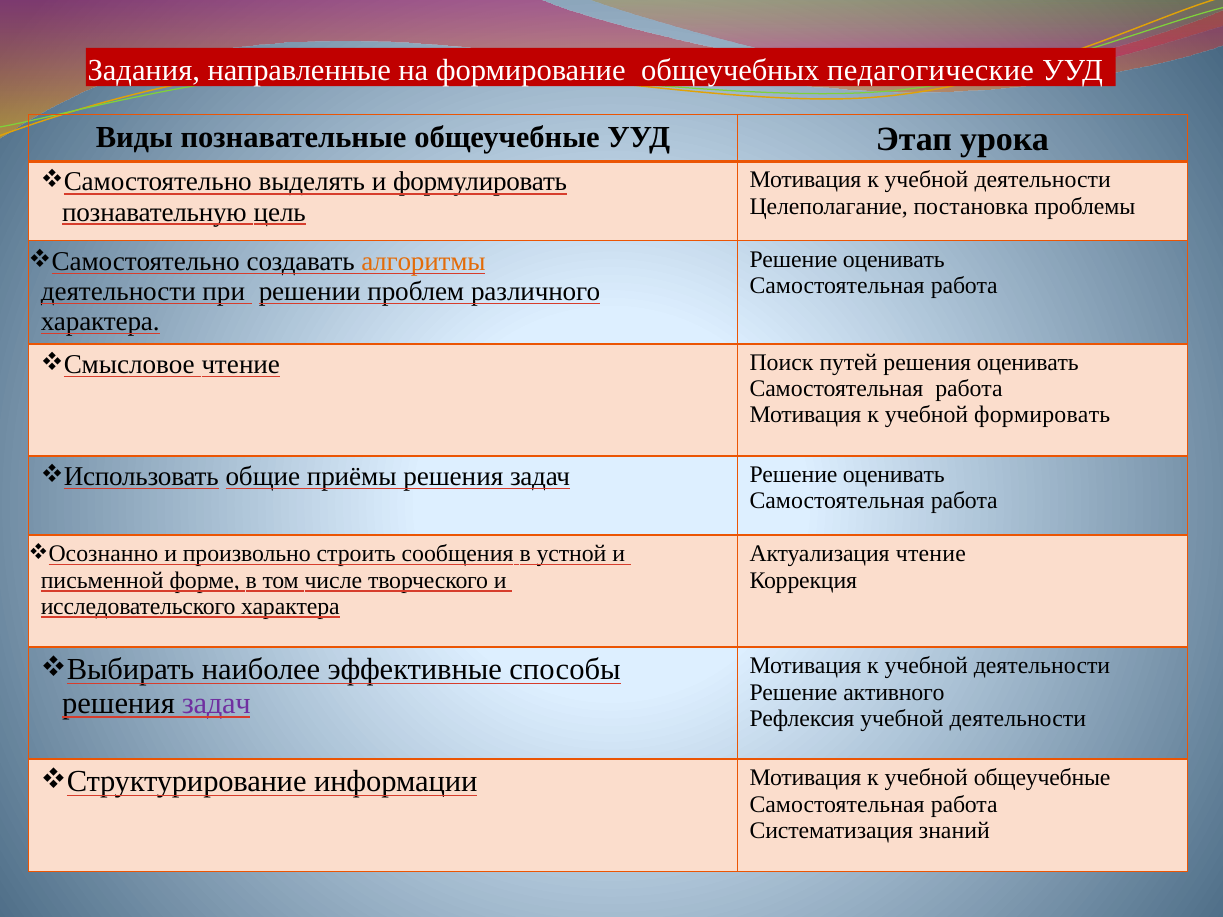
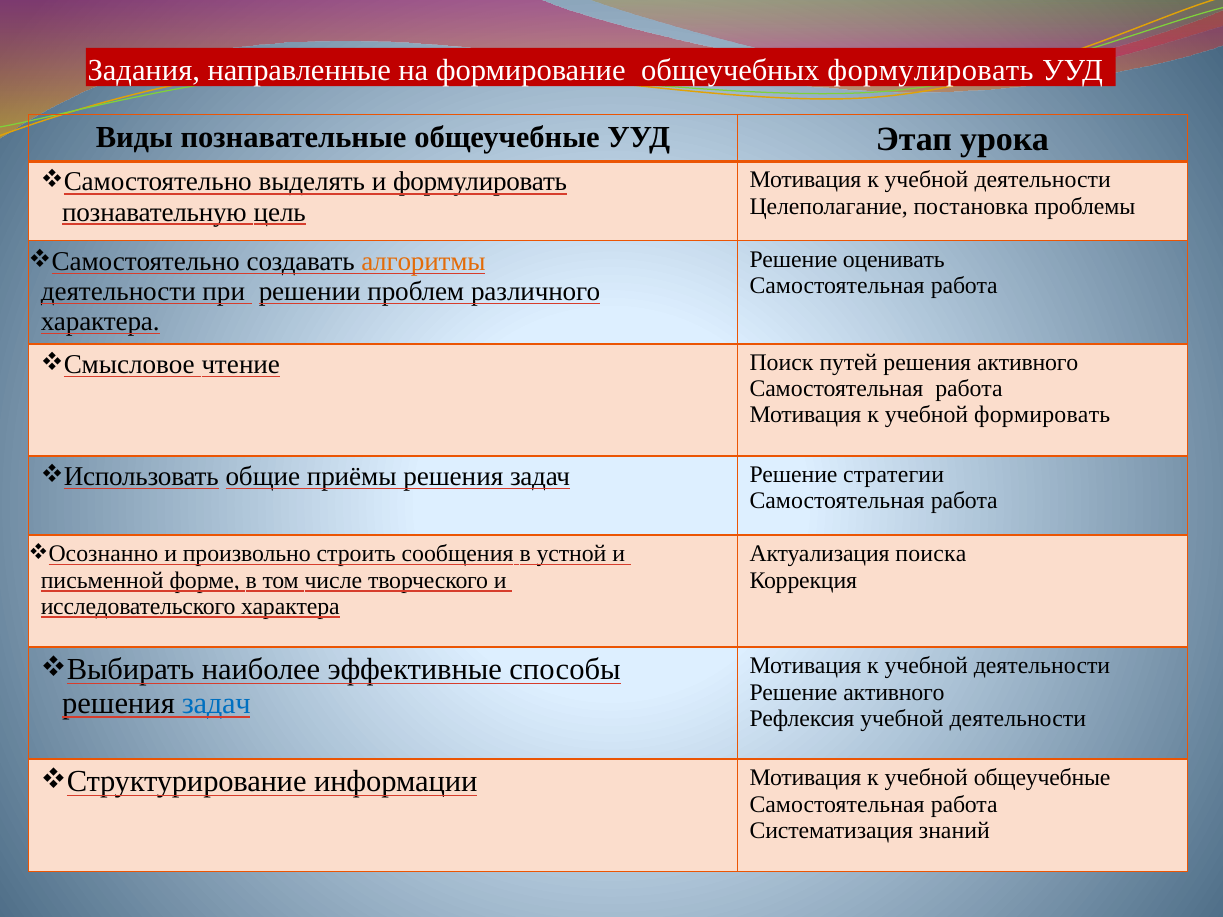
общеучебных педагогические: педагогические -> формулировать (931, 70)
решения оценивать: оценивать -> активного (1028, 363)
задач Решение оценивать: оценивать -> стратегии (894, 475)
Актуализация чтение: чтение -> поиска (931, 554)
задач colour: purple -> blue (216, 704)
